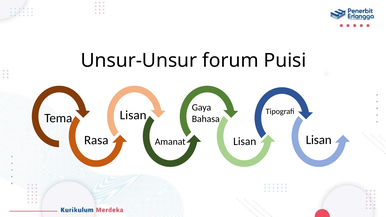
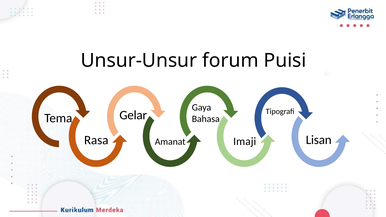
Lisan: Lisan -> Gelar (133, 115)
Lisan: Lisan -> Imaji (245, 142)
